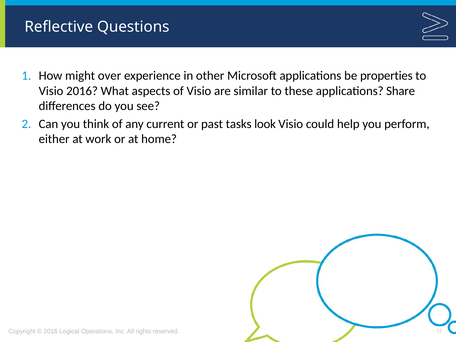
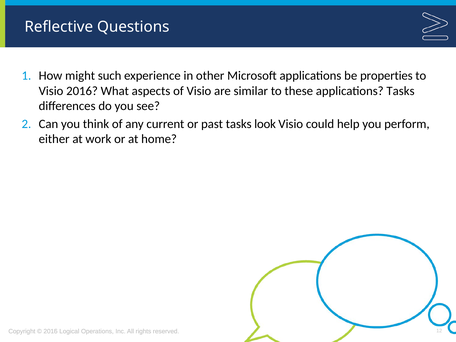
over: over -> such (110, 76)
applications Share: Share -> Tasks (401, 91)
